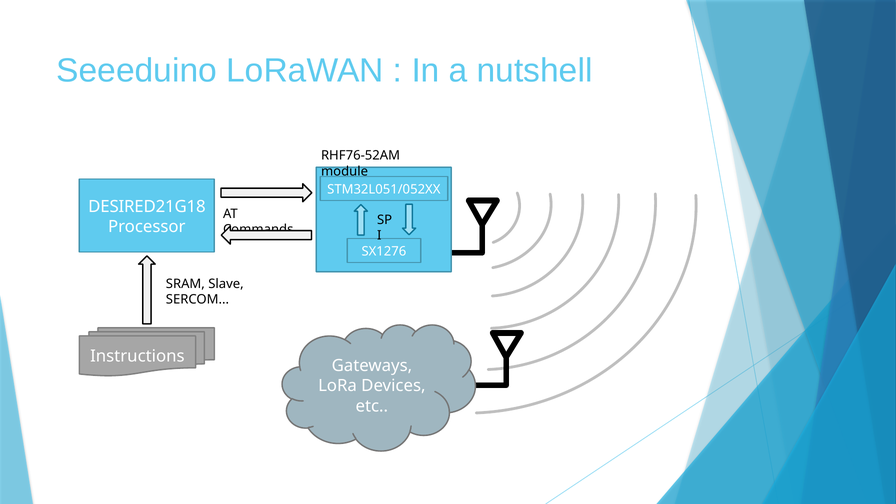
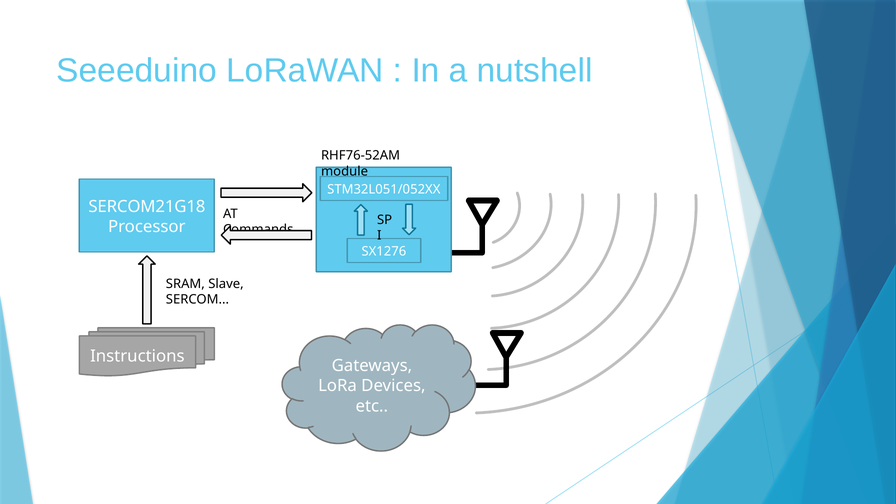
DESIRED21G18: DESIRED21G18 -> SERCOM21G18 (147, 207)
